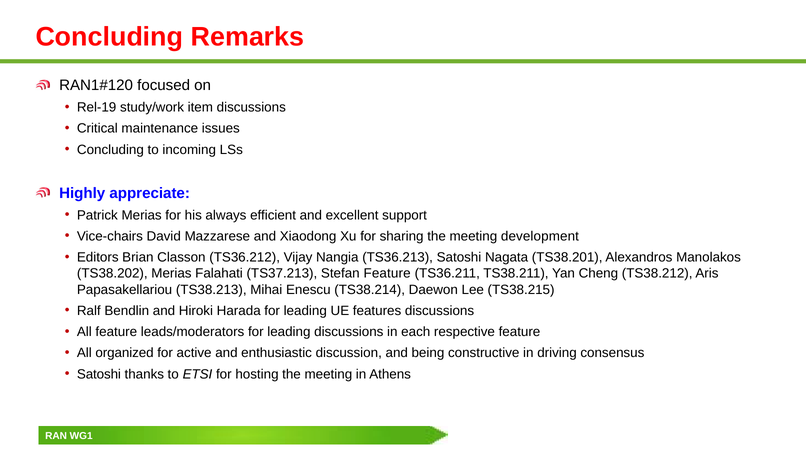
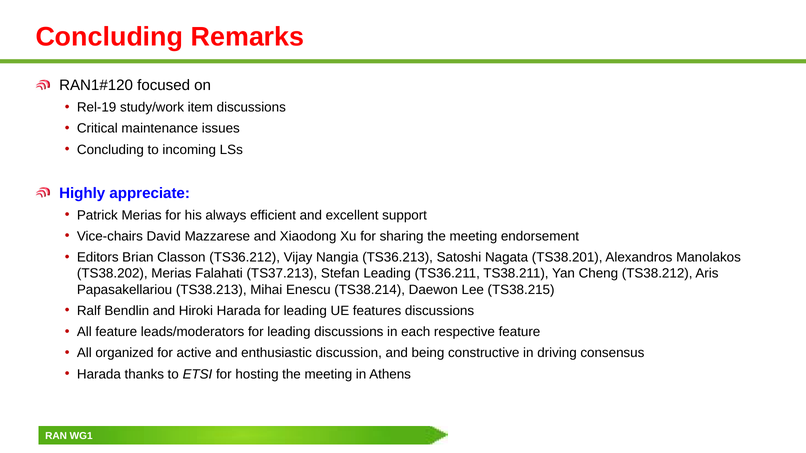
development: development -> endorsement (540, 236)
Stefan Feature: Feature -> Leading (387, 274)
Satoshi: Satoshi -> Harada (99, 374)
